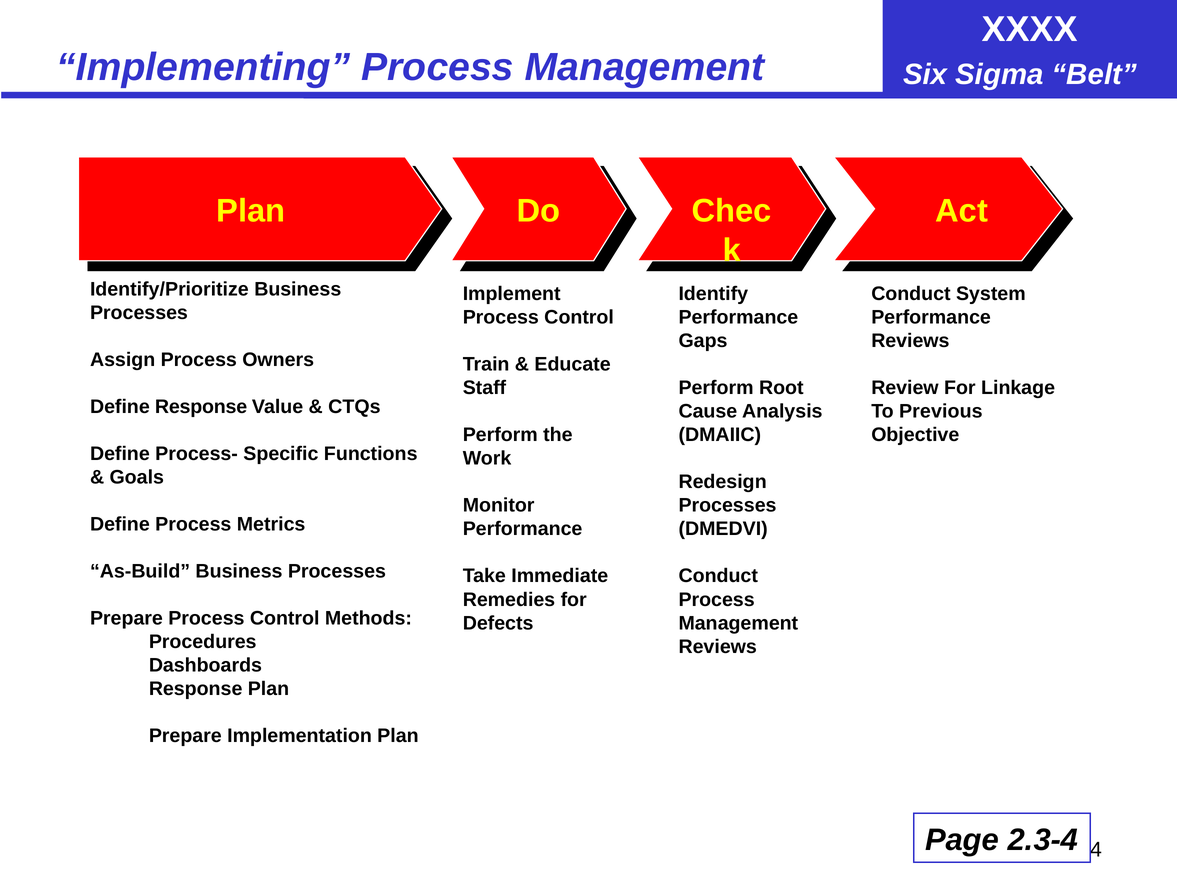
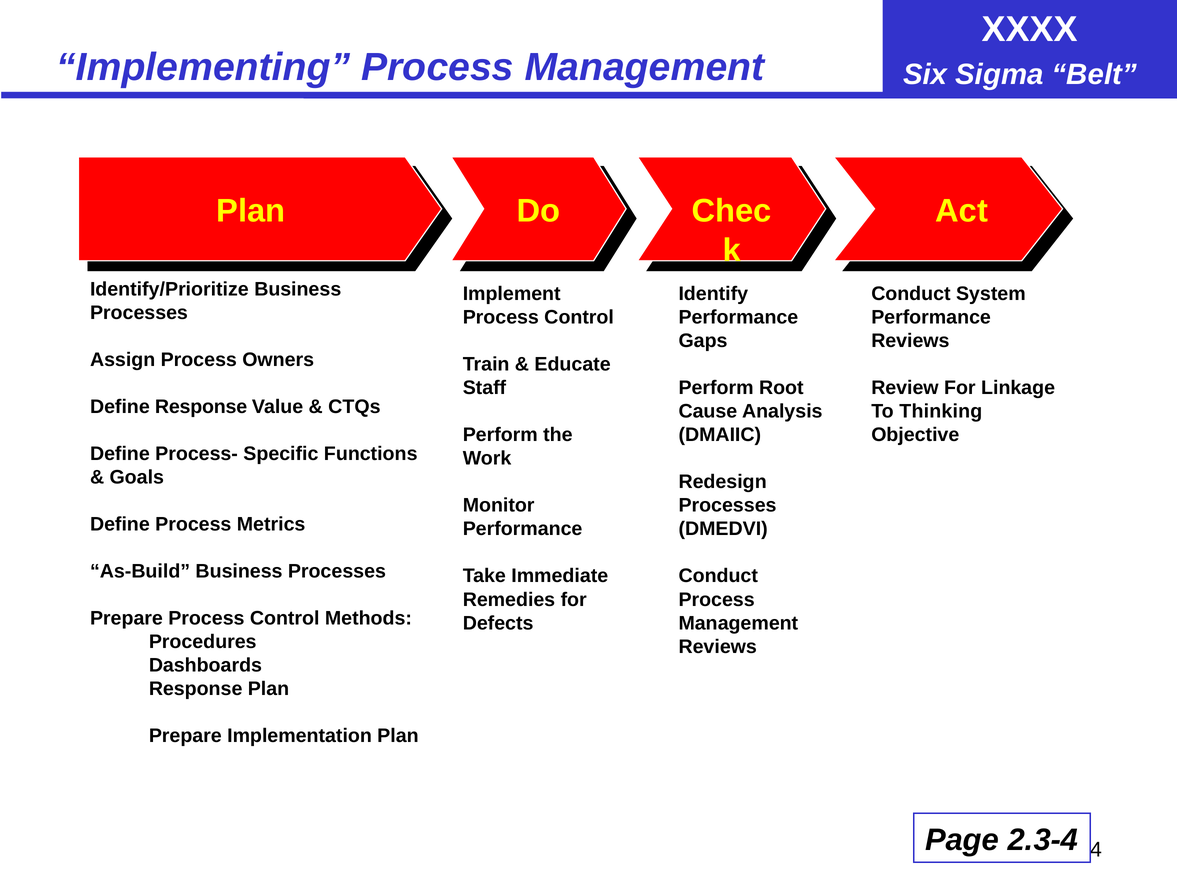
Previous: Previous -> Thinking (941, 412)
